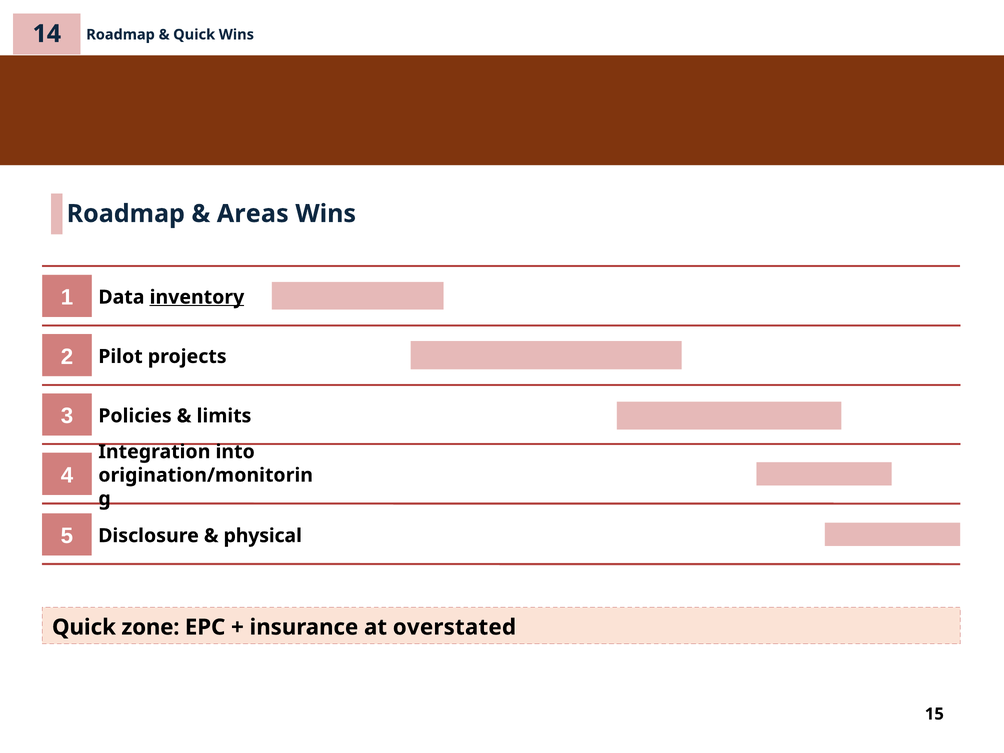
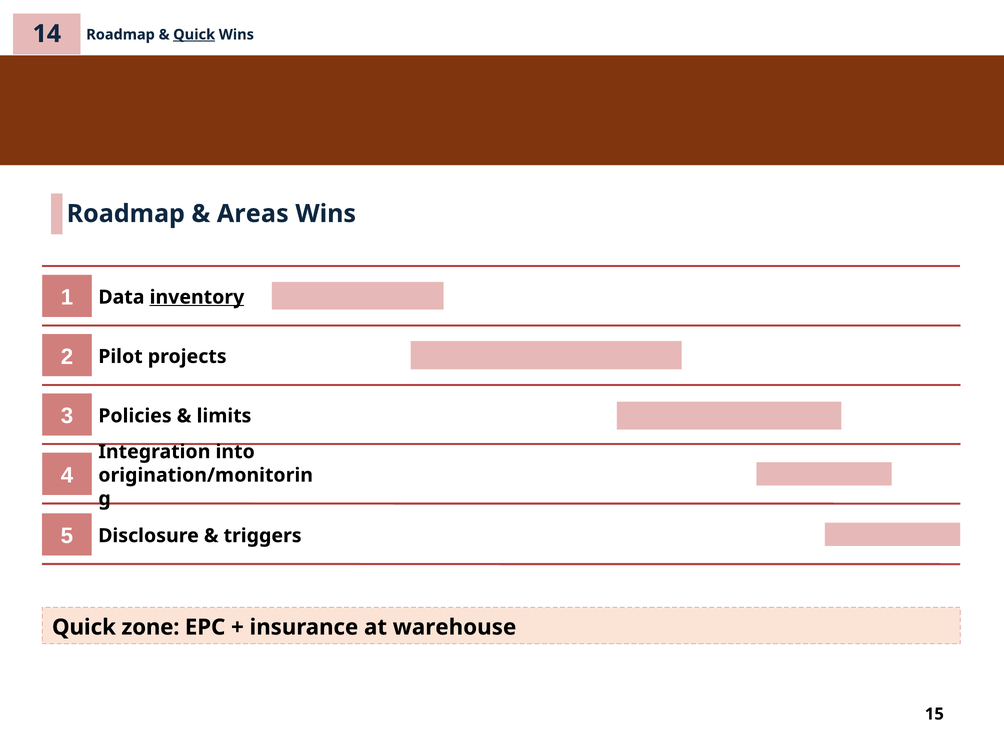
Quick underline: none -> present (194, 35)
physical: physical -> triggers (263, 536)
overstated: overstated -> warehouse (454, 627)
